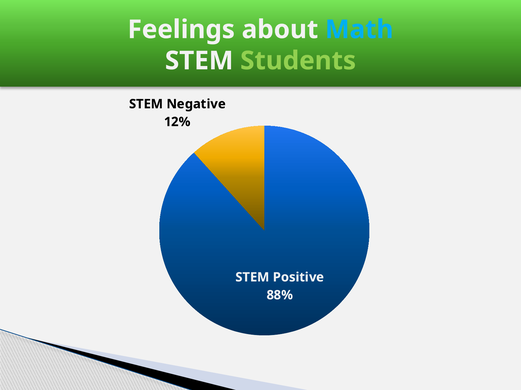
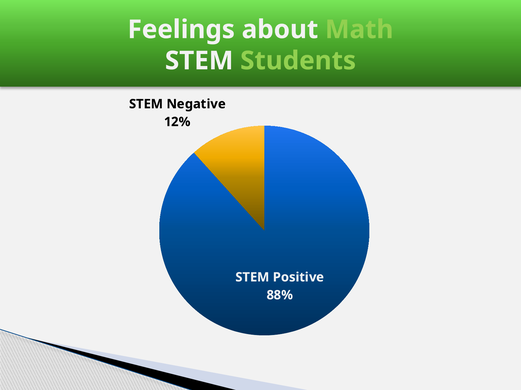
Math colour: light blue -> light green (359, 30)
